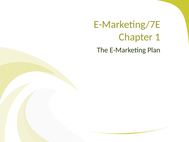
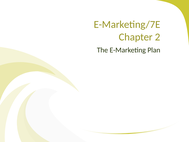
1: 1 -> 2 (158, 37)
